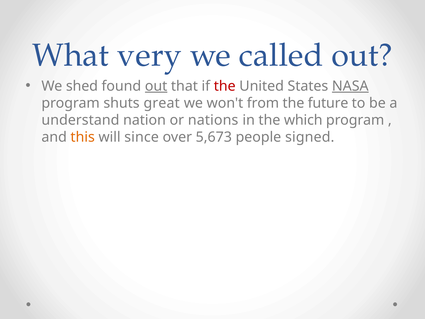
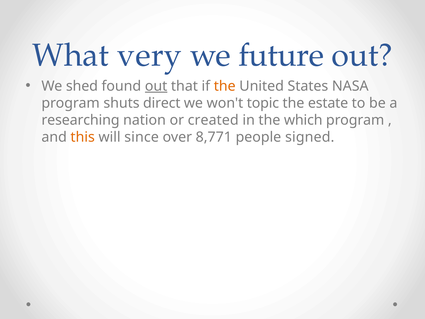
called: called -> future (281, 55)
the colour: red -> orange (225, 86)
NASA underline: present -> none (350, 86)
great: great -> direct (162, 103)
from: from -> topic (263, 103)
future: future -> estate (328, 103)
understand: understand -> researching (81, 120)
nations: nations -> created (213, 120)
5,673: 5,673 -> 8,771 (214, 137)
